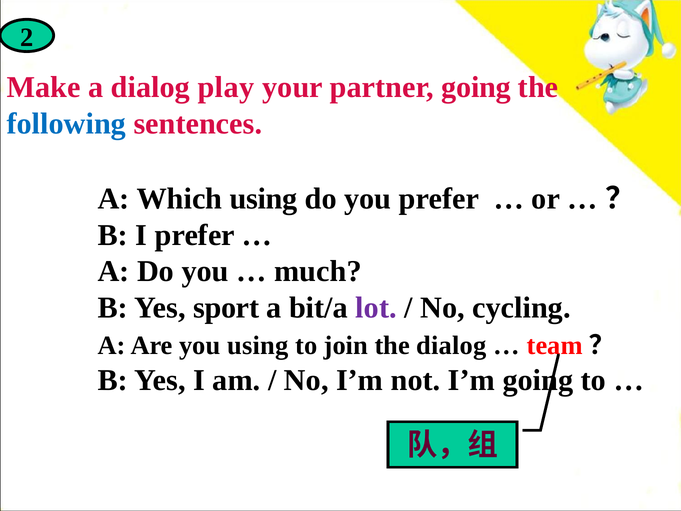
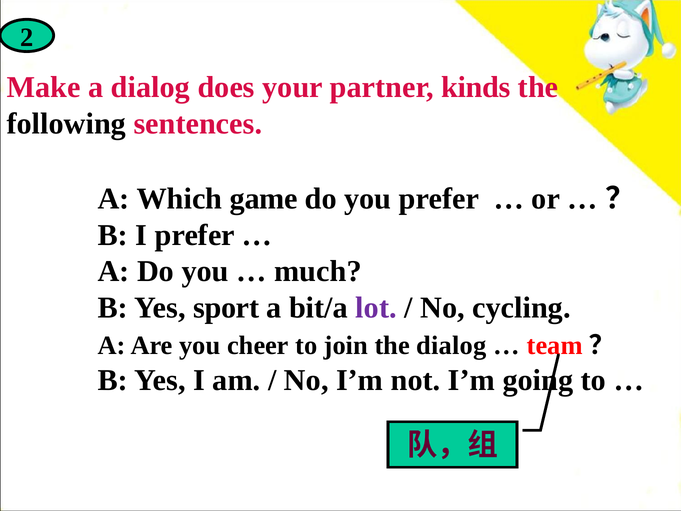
play: play -> does (226, 87)
partner going: going -> kinds (476, 87)
following colour: blue -> black (66, 124)
Which using: using -> game (264, 199)
you using: using -> cheer (258, 345)
